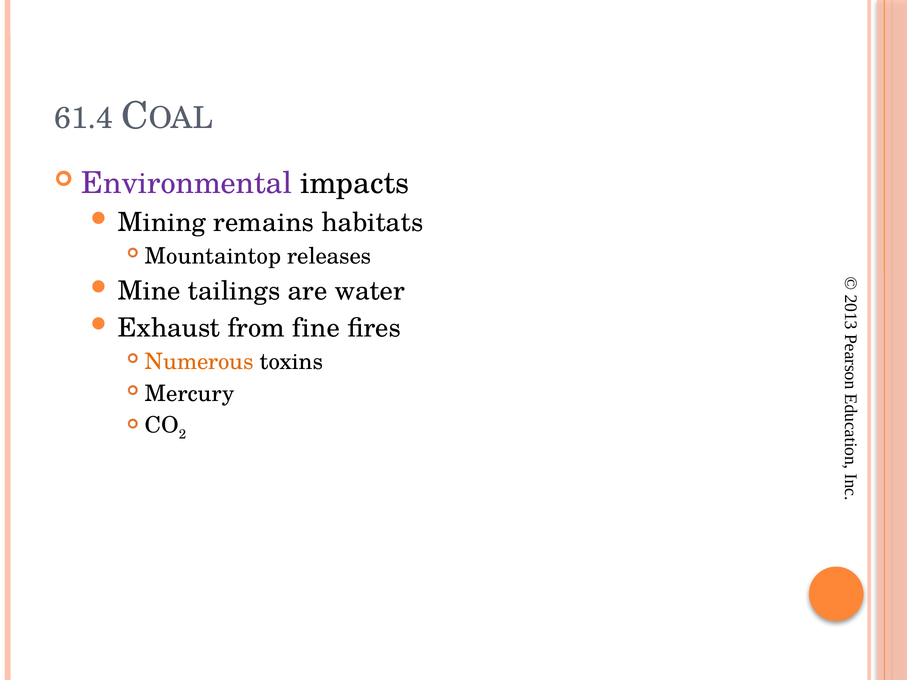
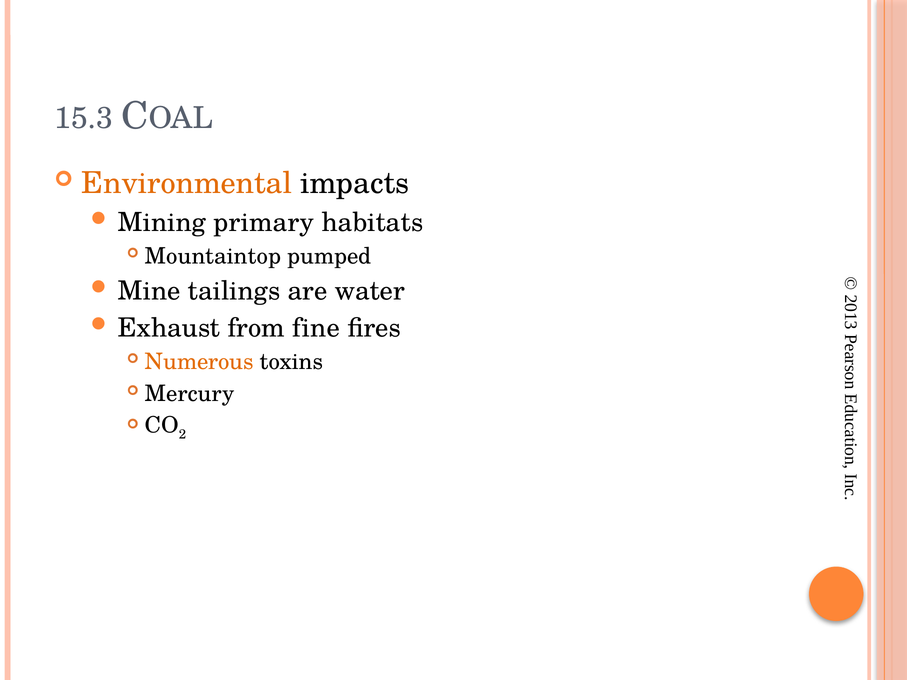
61.4: 61.4 -> 15.3 (84, 119)
Environmental colour: purple -> orange (187, 183)
remains: remains -> primary (264, 222)
releases: releases -> pumped (329, 256)
